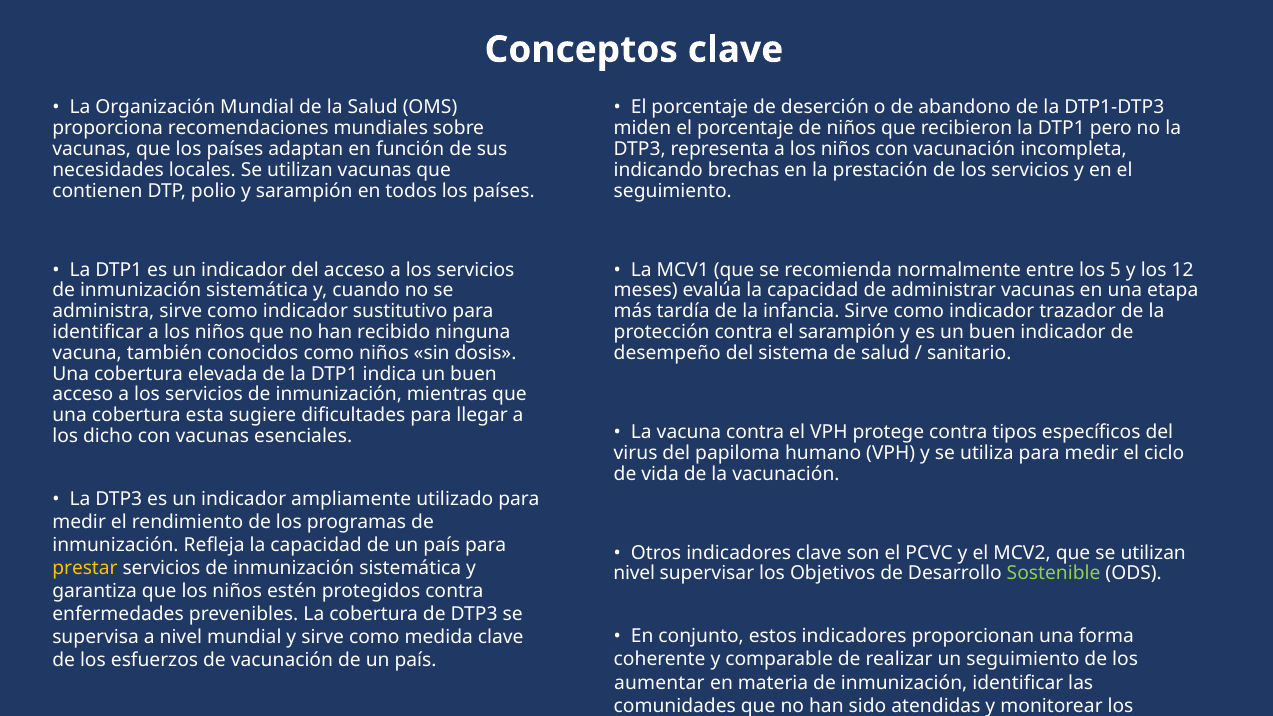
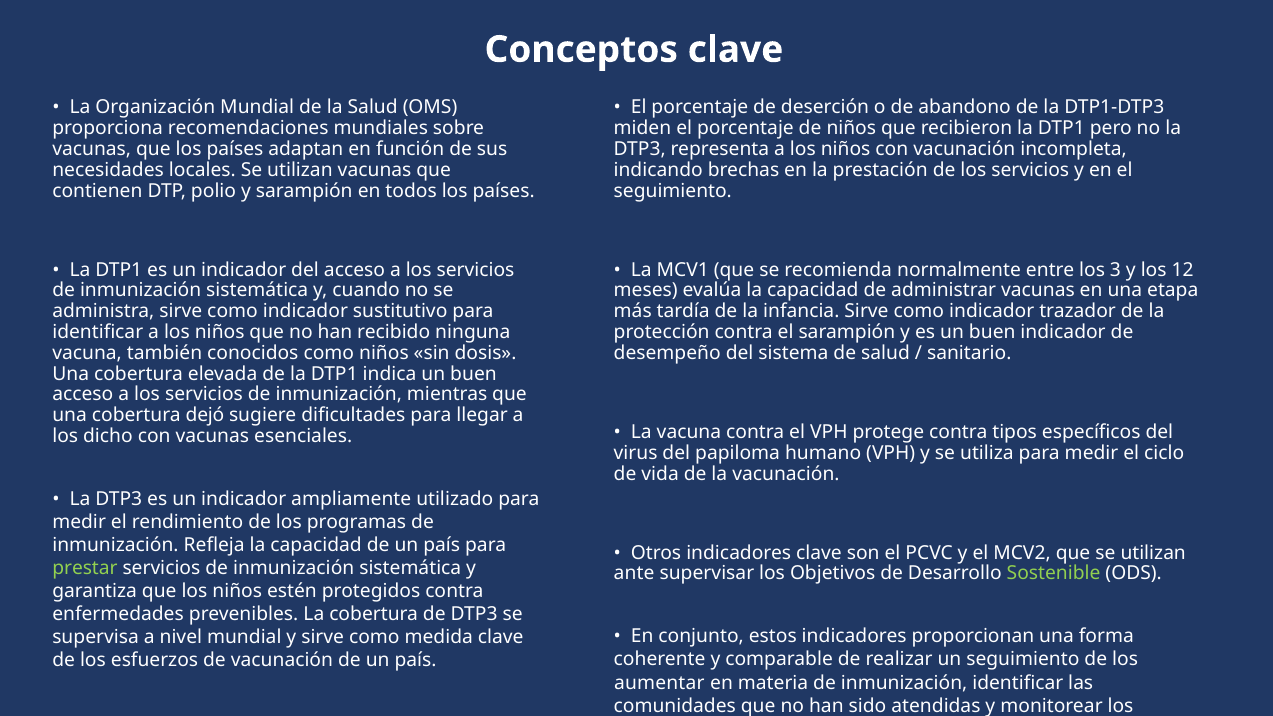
5: 5 -> 3 (1115, 270)
esta: esta -> dejó (205, 415)
prestar colour: yellow -> light green (85, 568)
nivel: nivel -> ante (634, 574)
